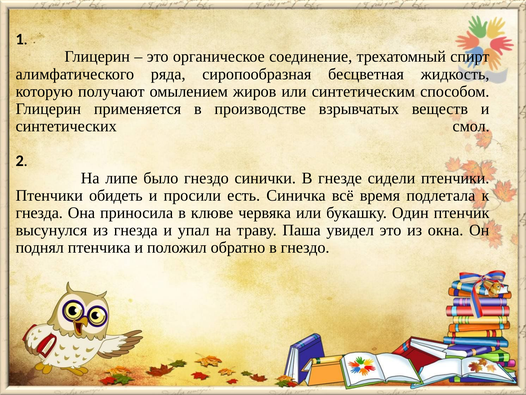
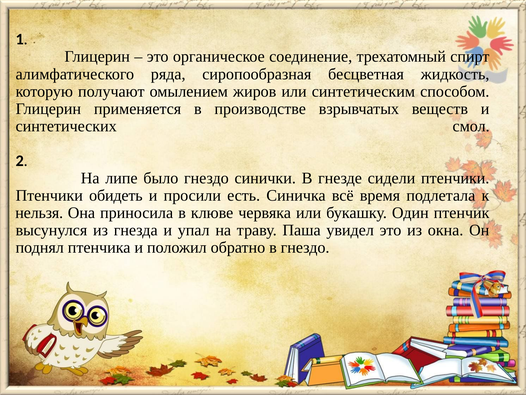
гнезда: гнезда -> нельзя (39, 213)
